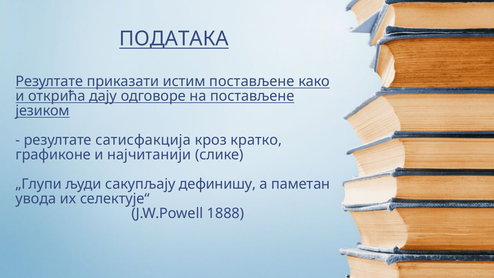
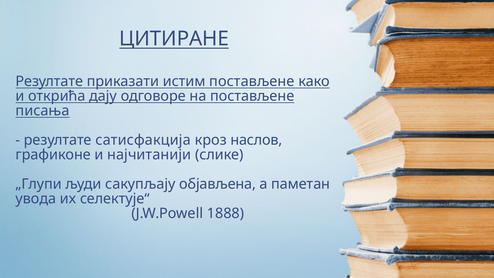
ПОДАТАКА: ПОДАТАКА -> ЦИТИРАНЕ (174, 39)
језиком: језиком -> писaња (43, 111)
кратко: кратко -> наслов (256, 140)
дефинишу: дефинишу -> објављена (217, 184)
